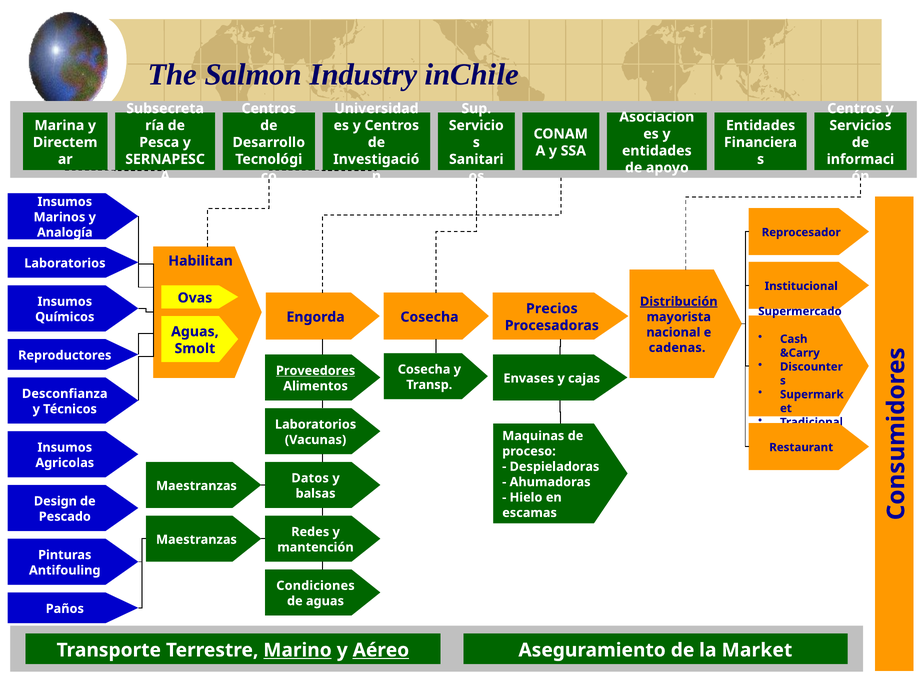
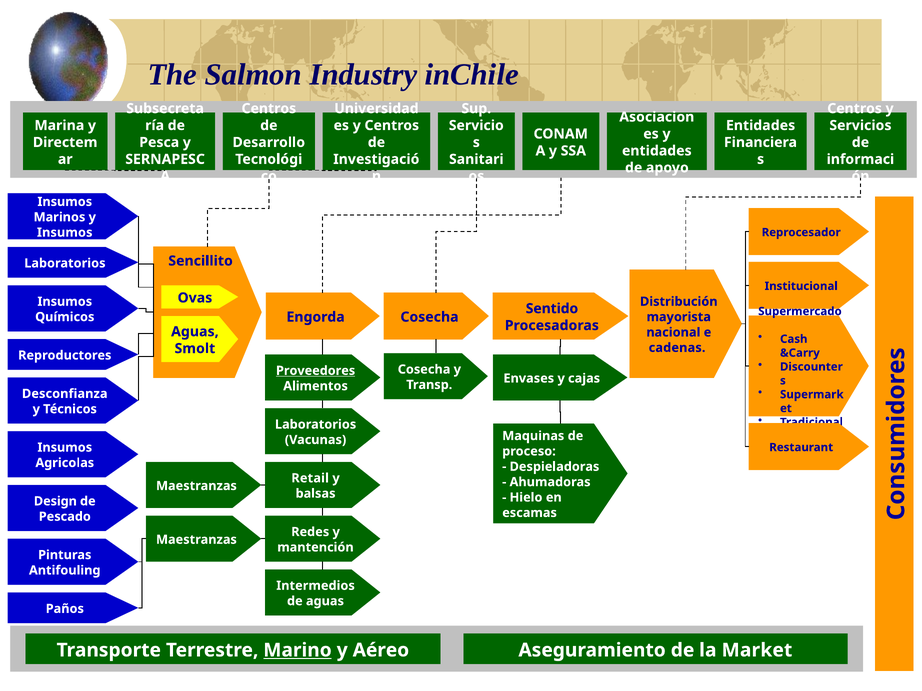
Analogía: Analogía -> Insumos (65, 233)
Habilitan: Habilitan -> Sencillito (201, 261)
Distribución underline: present -> none (679, 302)
Precios: Precios -> Sentido (552, 309)
Datos: Datos -> Retail (310, 478)
Condiciones: Condiciones -> Intermedios (316, 586)
Aéreo underline: present -> none (381, 651)
